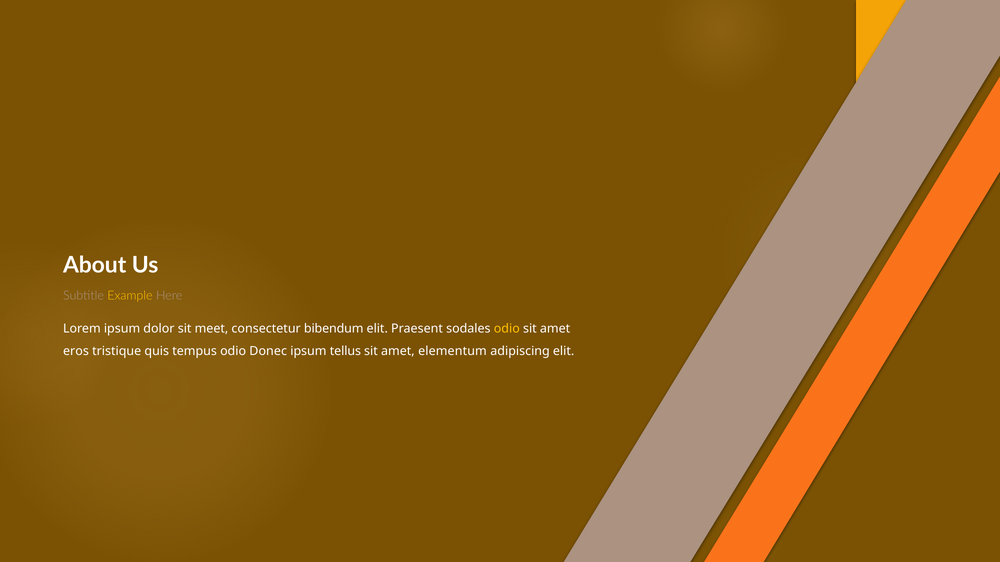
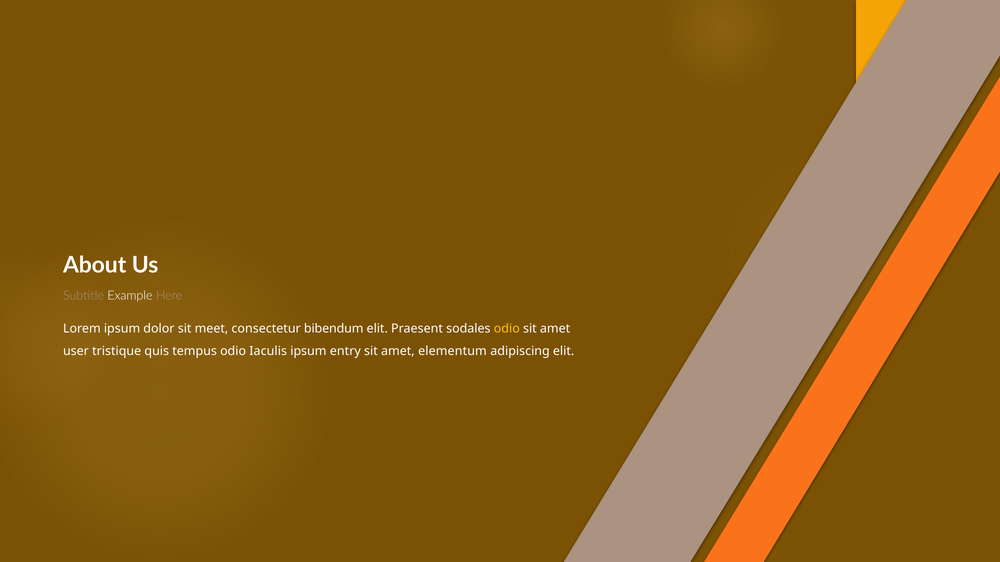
Example colour: yellow -> white (130, 296)
eros: eros -> user (76, 351)
Donec: Donec -> Iaculis (268, 351)
tellus: tellus -> entry (345, 351)
